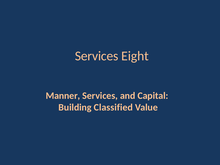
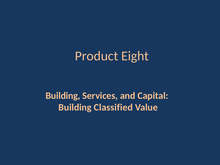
Services: Services -> Product (97, 56)
Manner: Manner -> Building (63, 96)
